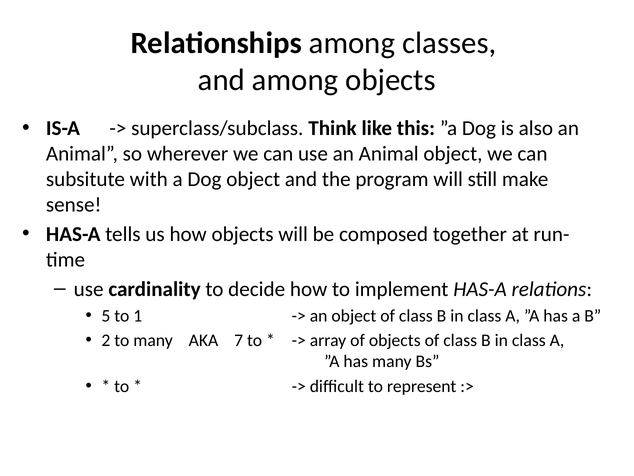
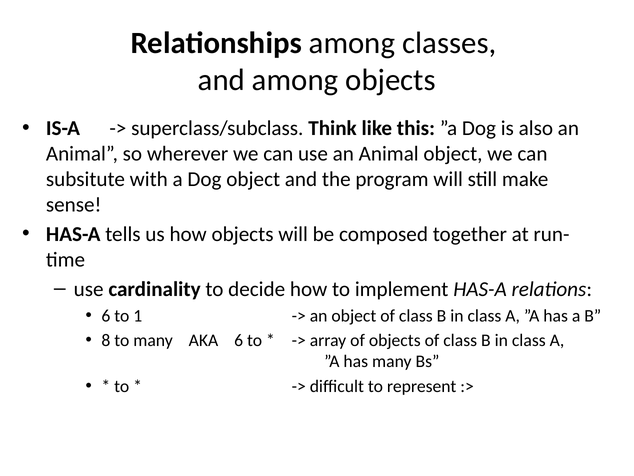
5: 5 -> 6 (106, 315)
2: 2 -> 8 (106, 340)
AKA 7: 7 -> 6 (239, 340)
